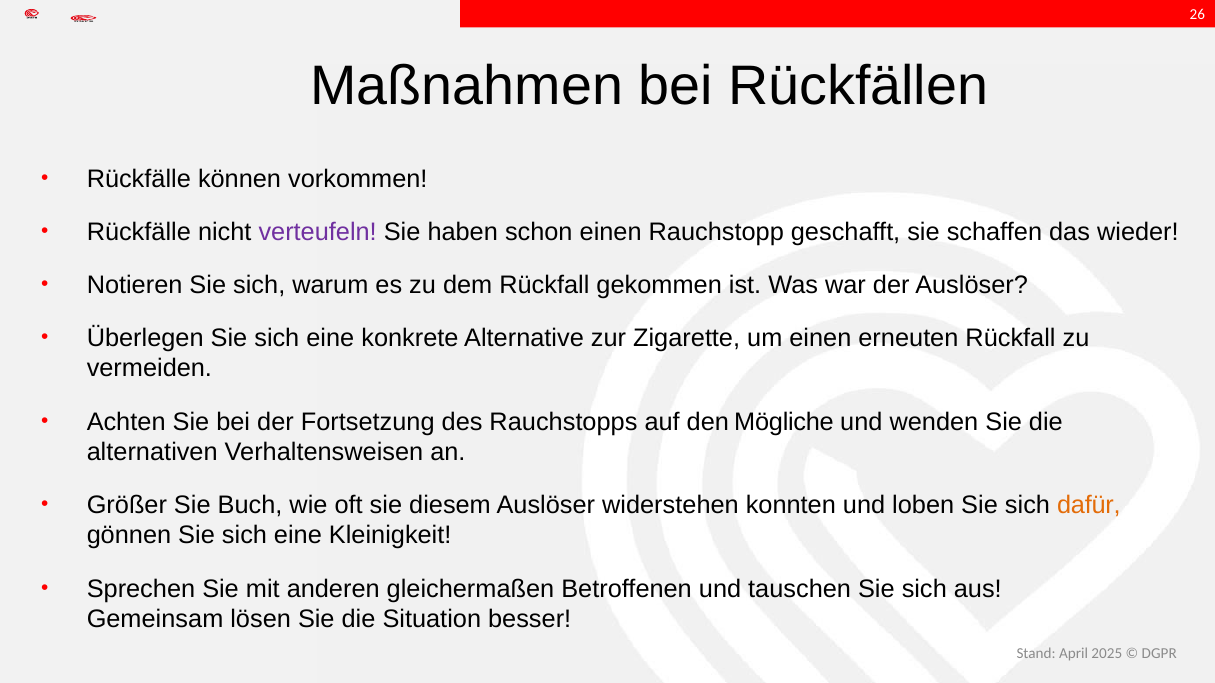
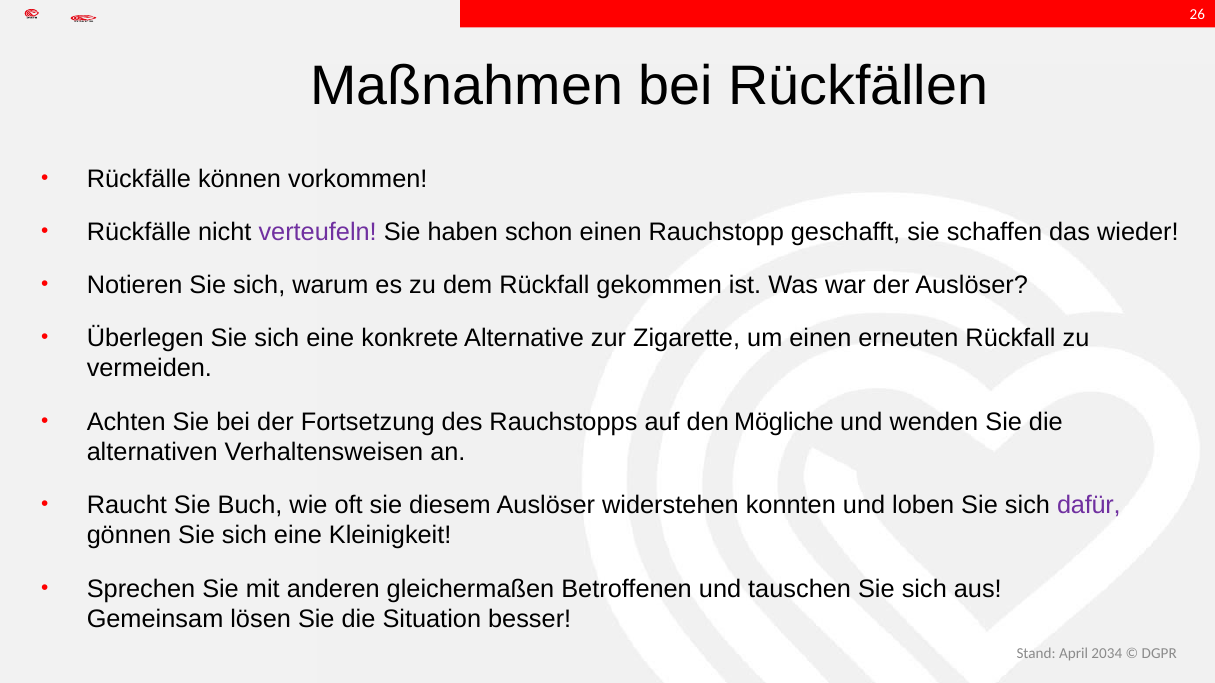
Größer: Größer -> Raucht (127, 506)
dafür colour: orange -> purple (1089, 506)
2025: 2025 -> 2034 (1107, 654)
